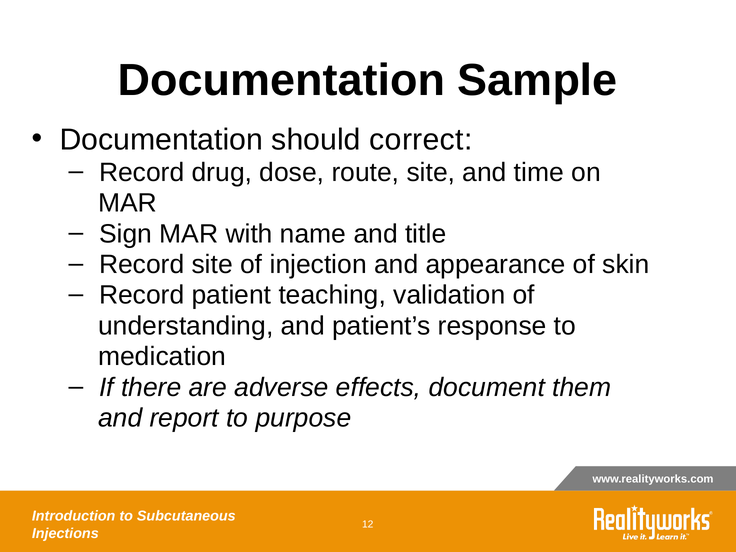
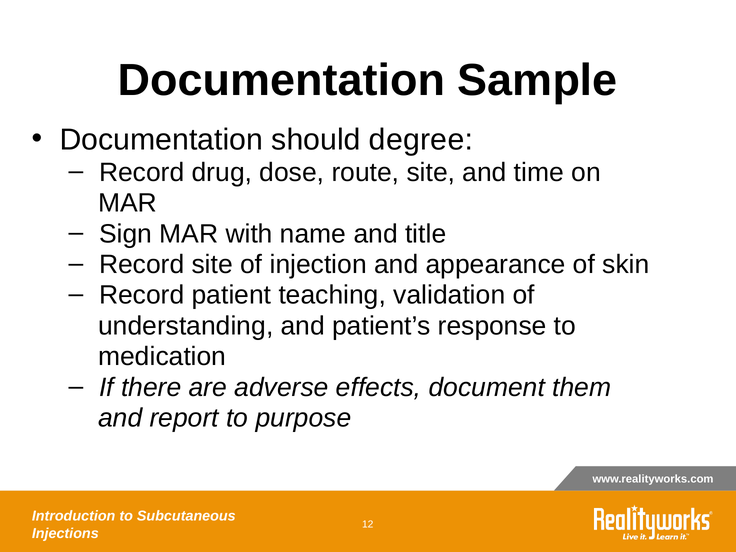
correct: correct -> degree (421, 140)
